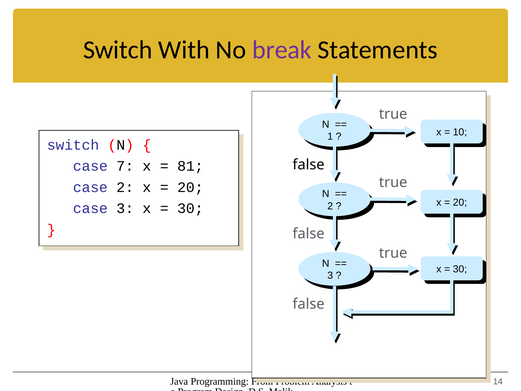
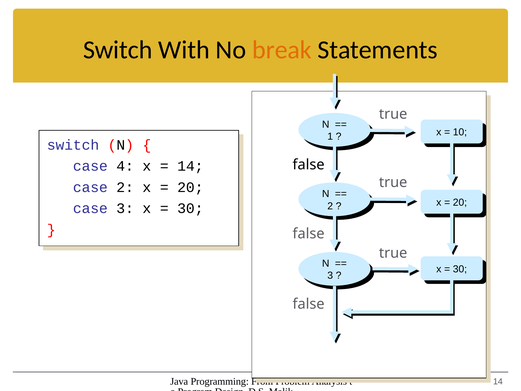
break colour: purple -> orange (282, 50)
7: 7 -> 4 (125, 166)
81: 81 -> 14 (190, 166)
